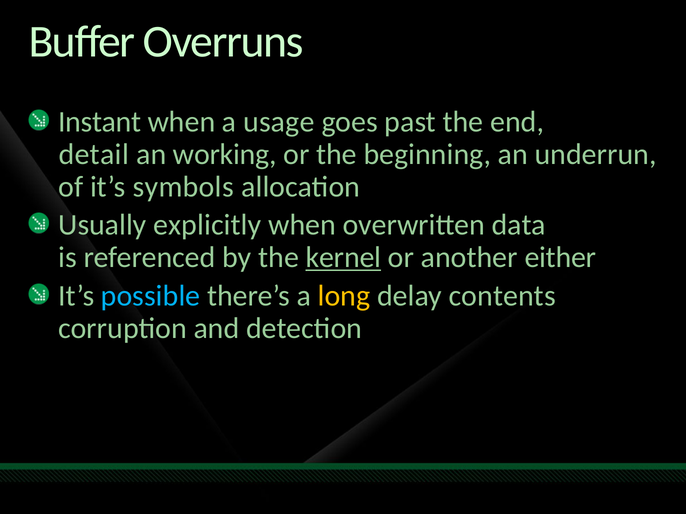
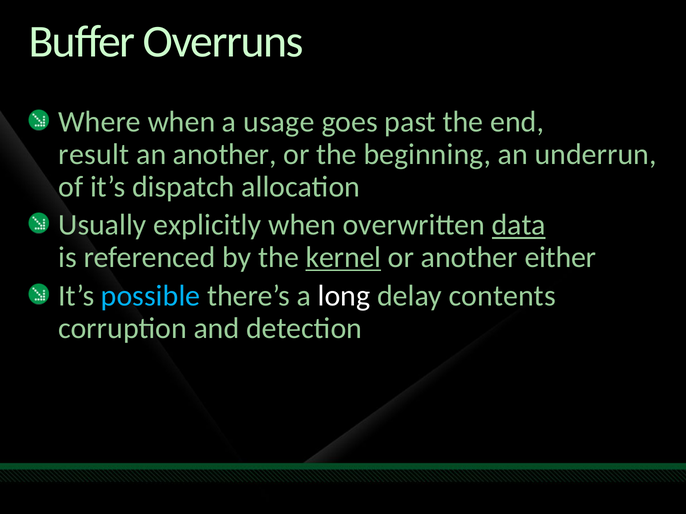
Instant: Instant -> Where (100, 122)
detail: detail -> result (94, 154)
an working: working -> another (225, 154)
symbols: symbols -> dispatch (183, 187)
data underline: none -> present (519, 225)
long colour: yellow -> white (344, 296)
